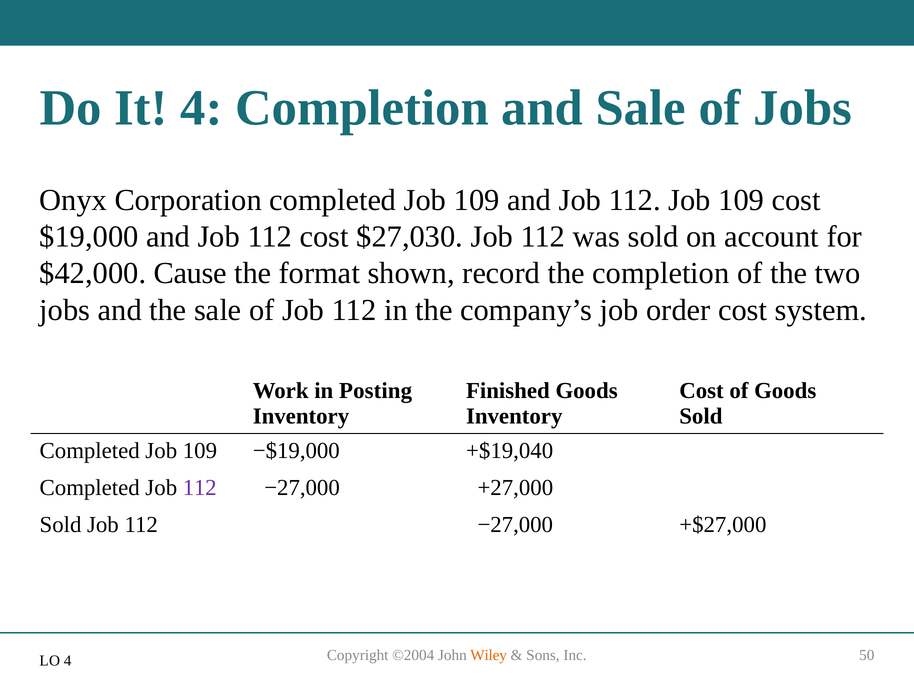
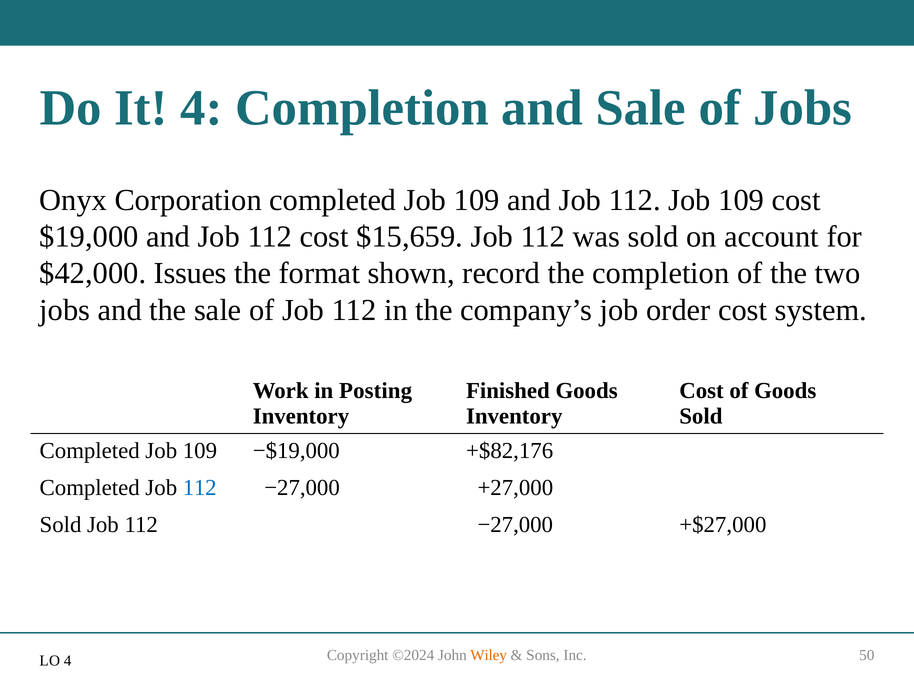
$27,030: $27,030 -> $15,659 (410, 237)
Cause: Cause -> Issues (190, 273)
+$19,040: +$19,040 -> +$82,176 (510, 450)
112 colour: purple -> blue (200, 487)
©2004: ©2004 -> ©2024 (413, 655)
